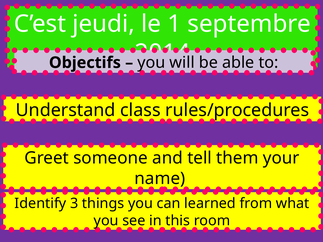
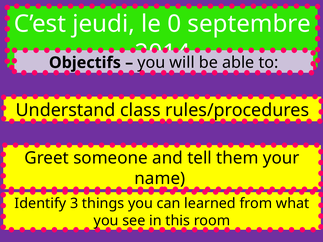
1: 1 -> 0 (174, 24)
